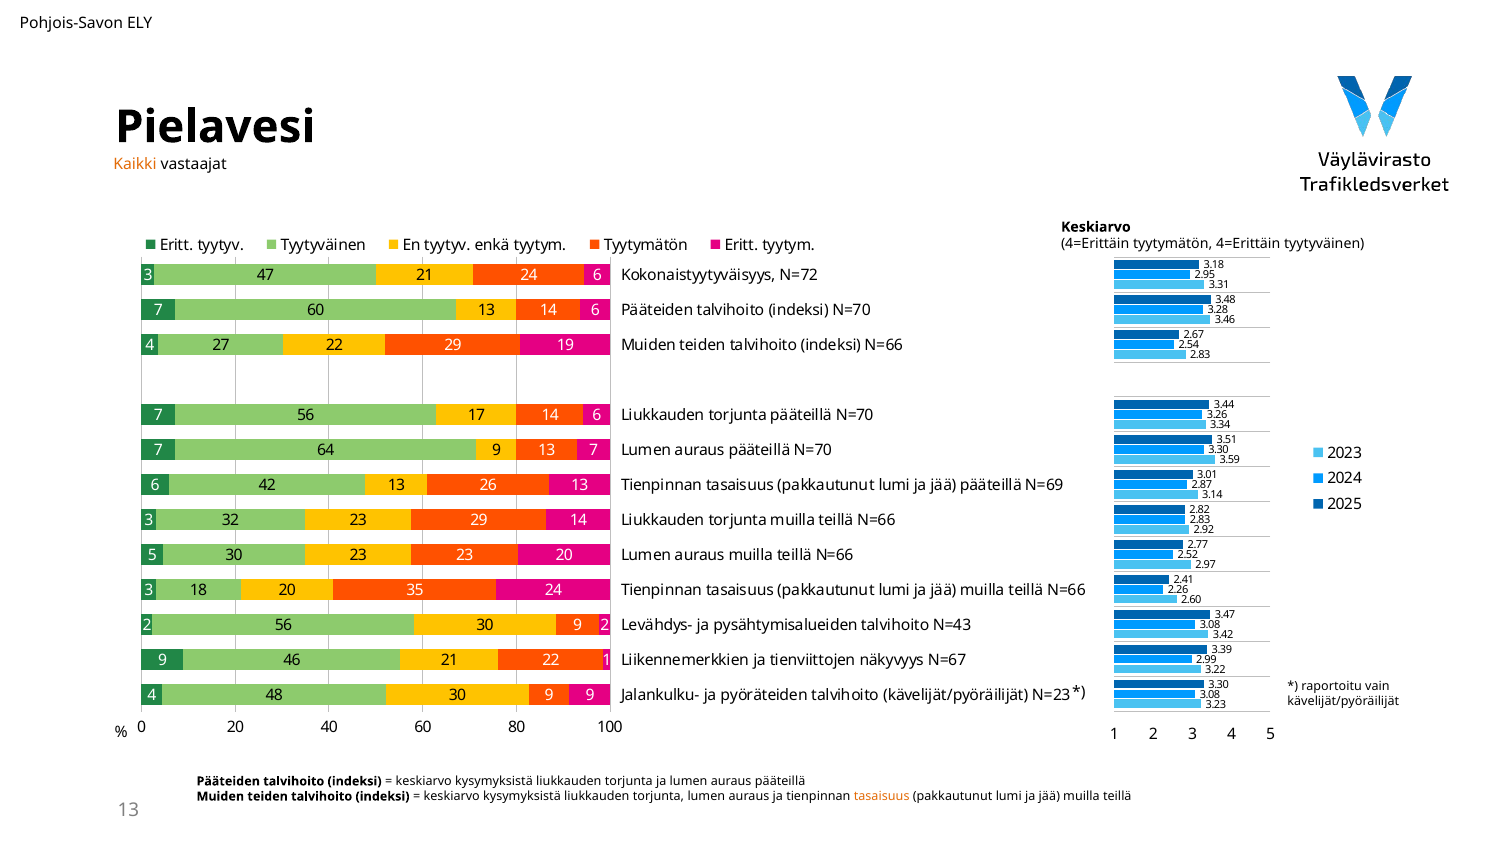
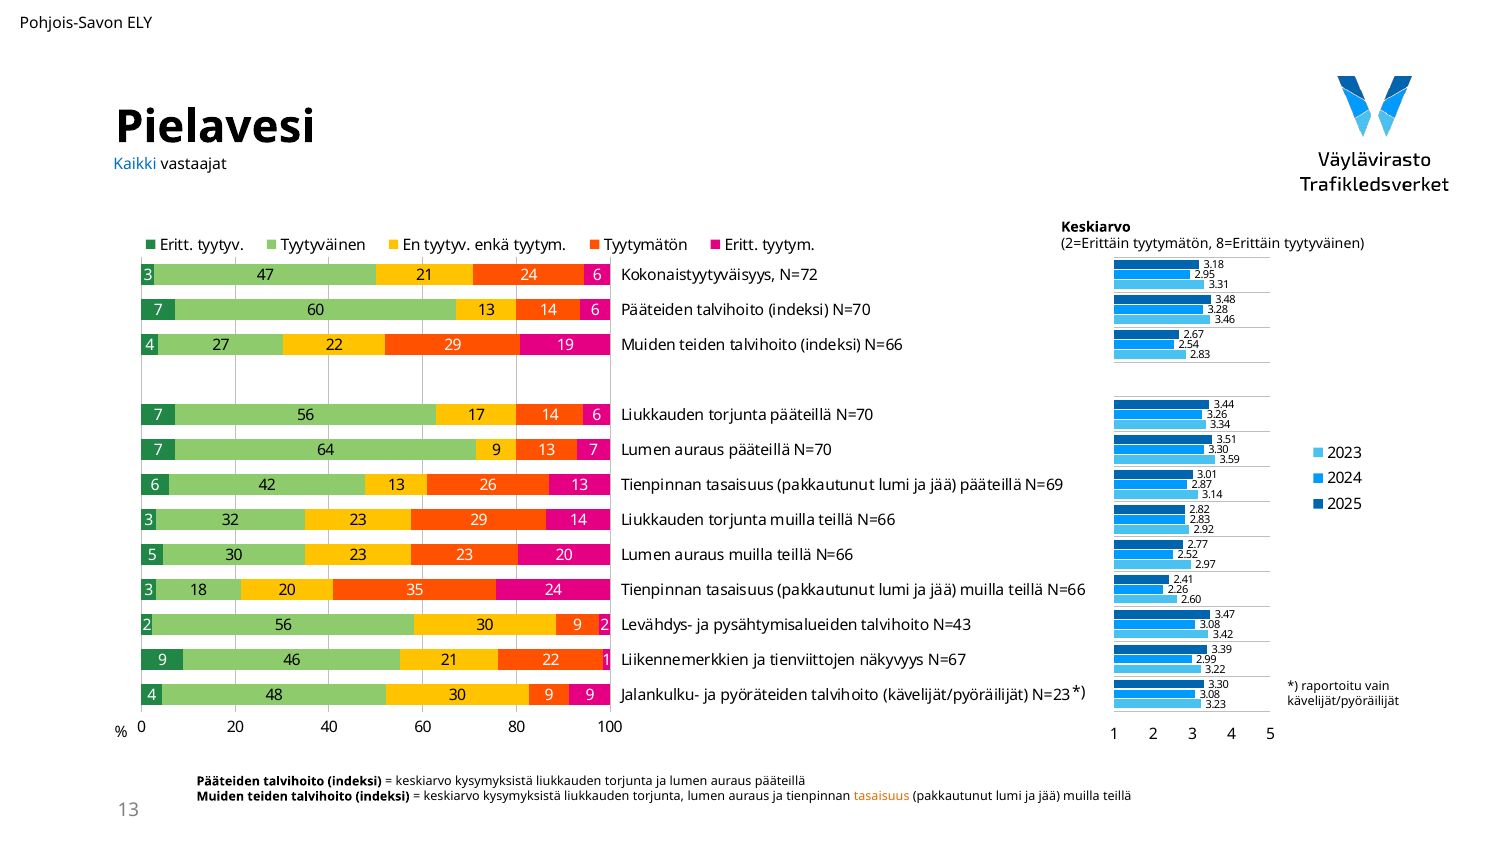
Kaikki colour: orange -> blue (135, 164)
4=Erittäin: 4=Erittäin -> 2=Erittäin (1095, 244)
tyytymätön 4=Erittäin: 4=Erittäin -> 8=Erittäin (1248, 244)
